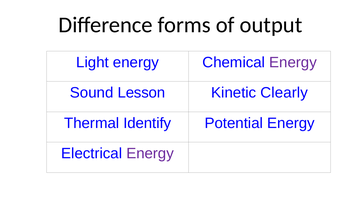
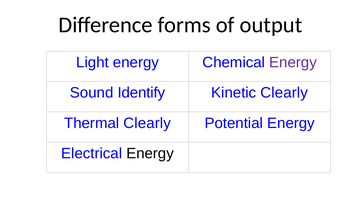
Lesson: Lesson -> Identify (141, 93)
Thermal Identify: Identify -> Clearly (147, 123)
Energy colour: purple -> black (150, 154)
